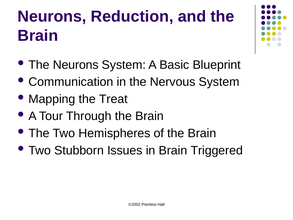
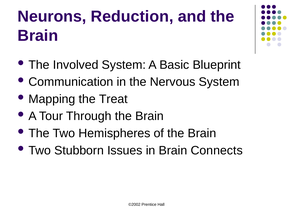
The Neurons: Neurons -> Involved (76, 65)
Triggered: Triggered -> Connects (217, 150)
